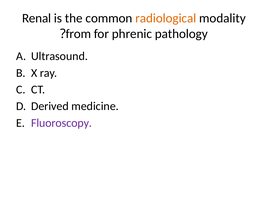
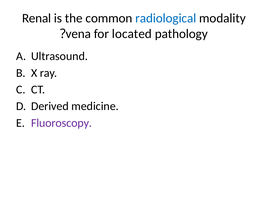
radiological colour: orange -> blue (166, 18)
from: from -> vena (78, 34)
phrenic: phrenic -> located (132, 34)
